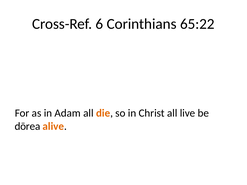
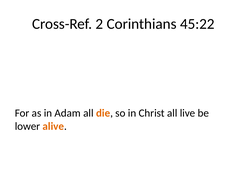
6: 6 -> 2 (99, 24)
65:22: 65:22 -> 45:22 (197, 24)
dōrea: dōrea -> lower (27, 126)
